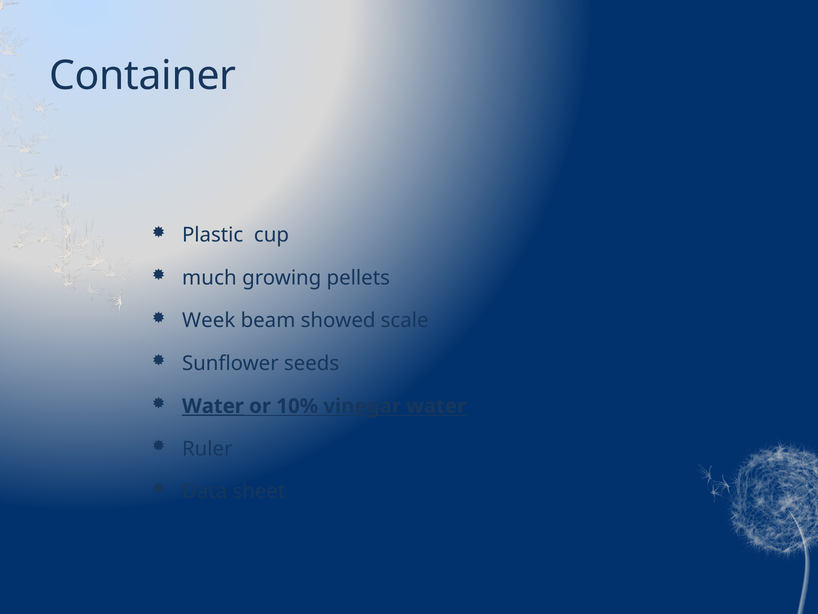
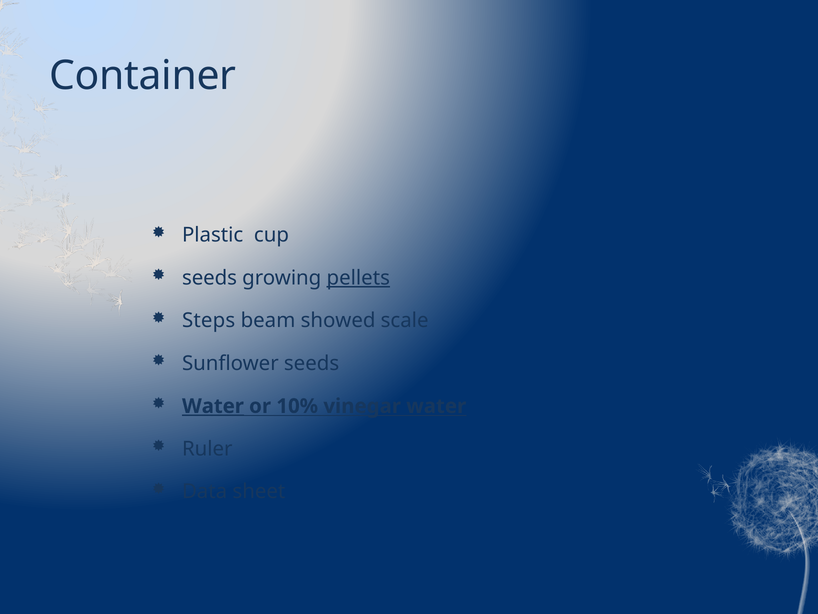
much: much -> seeds (210, 278)
pellets underline: none -> present (358, 278)
Week: Week -> Steps (209, 320)
